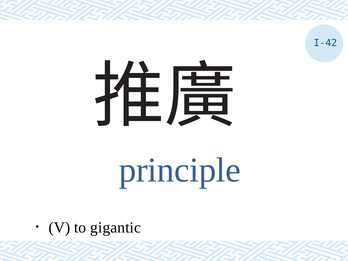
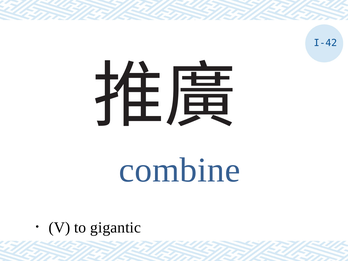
principle: principle -> combine (180, 170)
